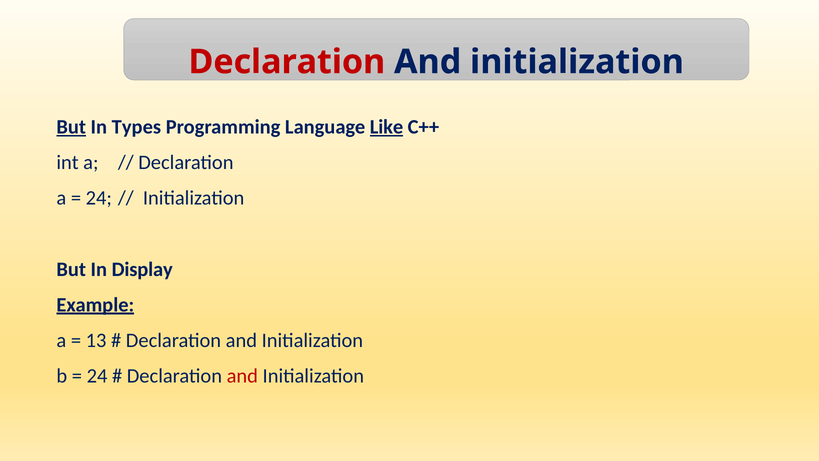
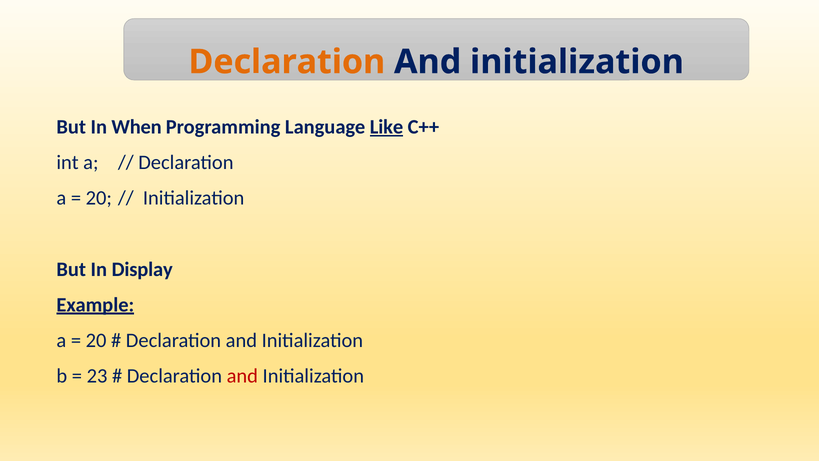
Declaration colour: red -> orange (287, 62)
But underline: present -> none (71, 127)
Types: Types -> When (137, 127)
24: 24 -> 20 (99, 198)
13: 13 -> 20 (96, 340)
24: 24 -> 23 (97, 376)
